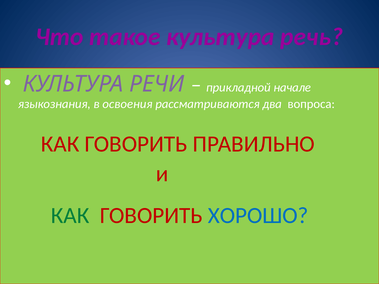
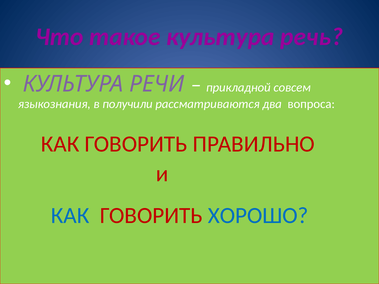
начале: начале -> совсем (292, 88)
освоения: освоения -> получили (127, 104)
КАК colour: green -> blue (70, 216)
